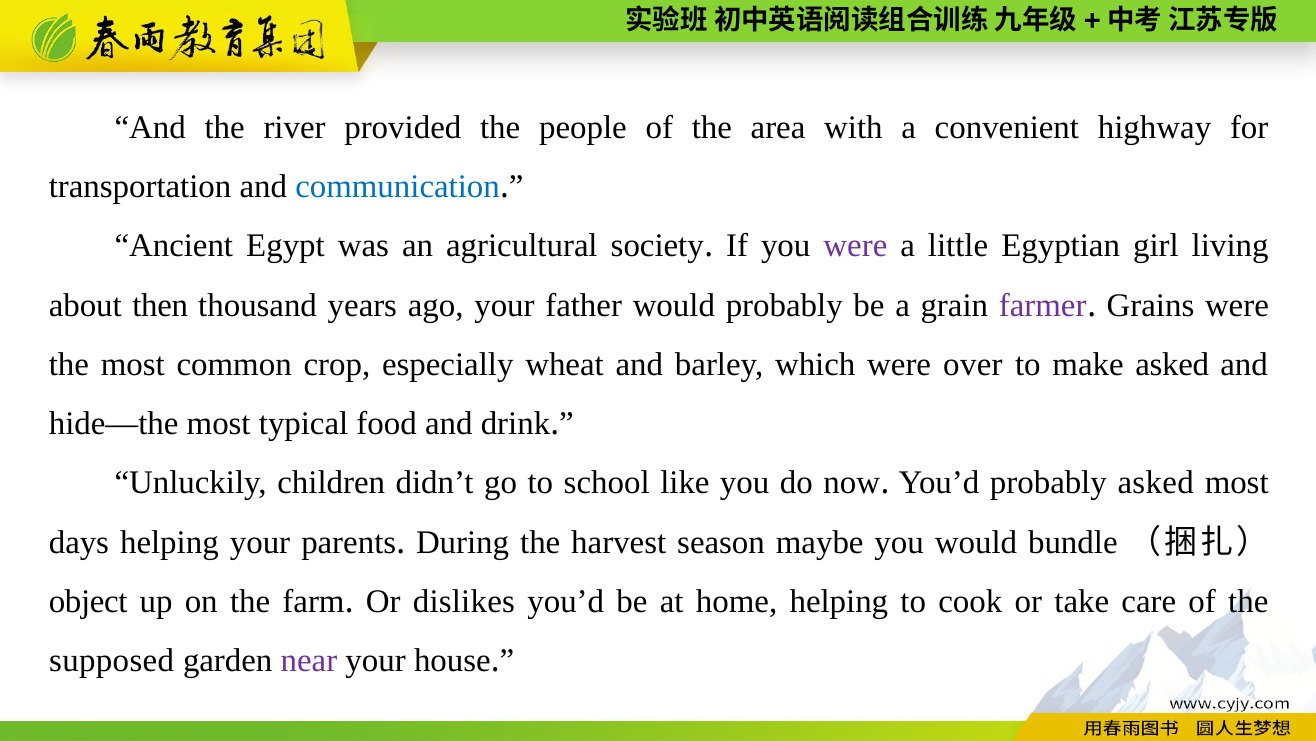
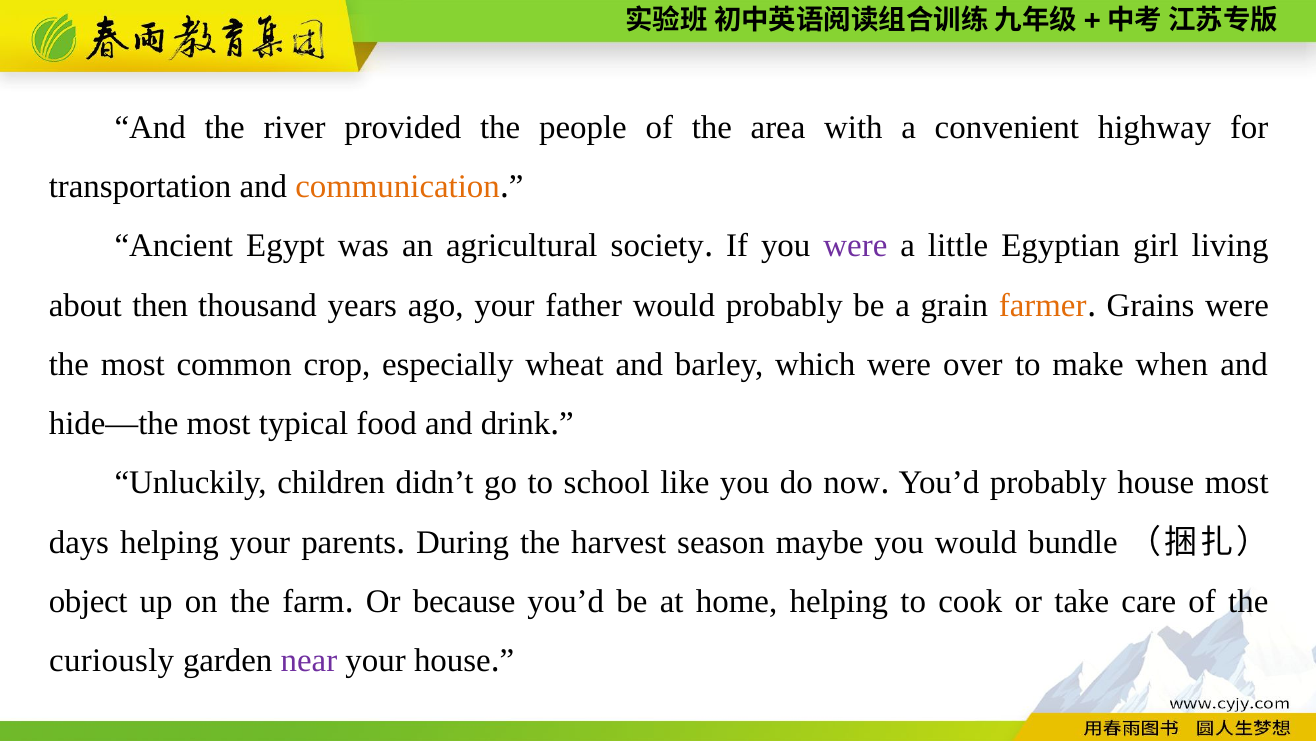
communication colour: blue -> orange (398, 187)
farmer colour: purple -> orange (1043, 305)
make asked: asked -> when (1172, 364)
probably asked: asked -> house (1156, 483)
dislikes: dislikes -> because (464, 601)
supposed: supposed -> curiously (112, 660)
